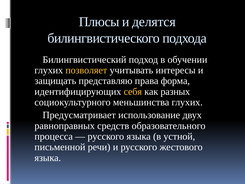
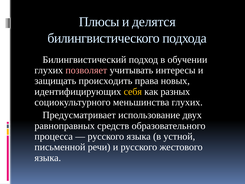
позволяет colour: yellow -> pink (86, 70)
представляю: представляю -> происходить (106, 81)
форма: форма -> новых (175, 81)
